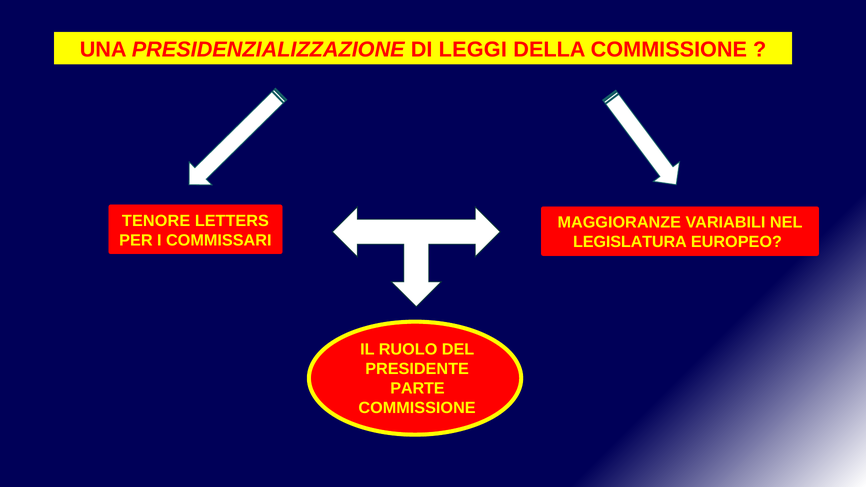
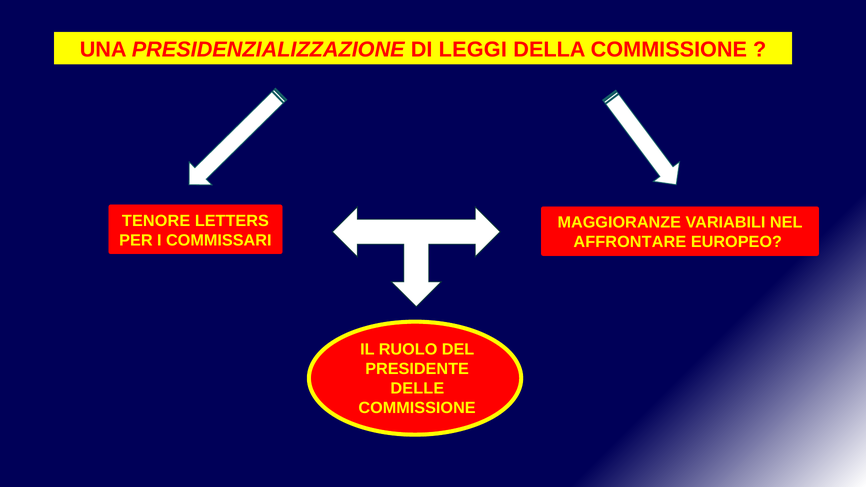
LEGISLATURA: LEGISLATURA -> AFFRONTARE (630, 242)
PARTE: PARTE -> DELLE (417, 389)
